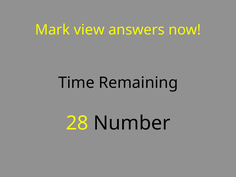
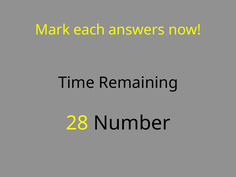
view: view -> each (89, 30)
